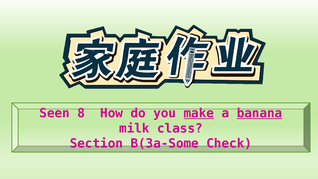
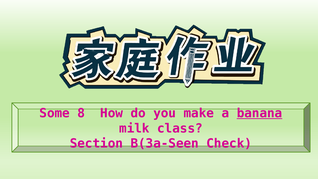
Seen: Seen -> Some (55, 113)
make underline: present -> none (199, 113)
B(3a-Some: B(3a-Some -> B(3a-Seen (165, 143)
